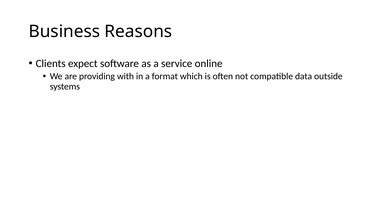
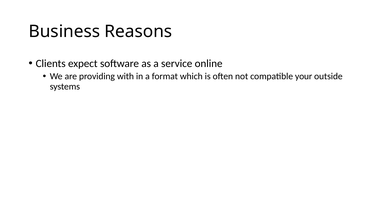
data: data -> your (304, 77)
